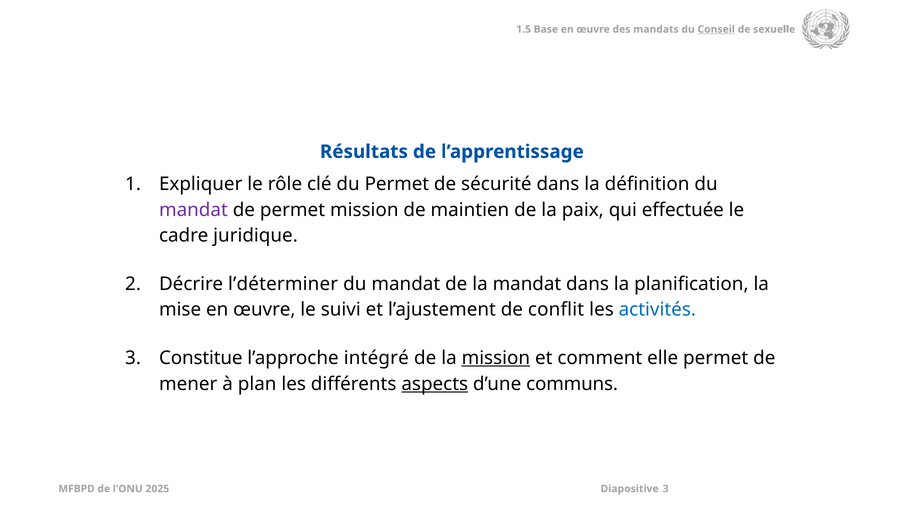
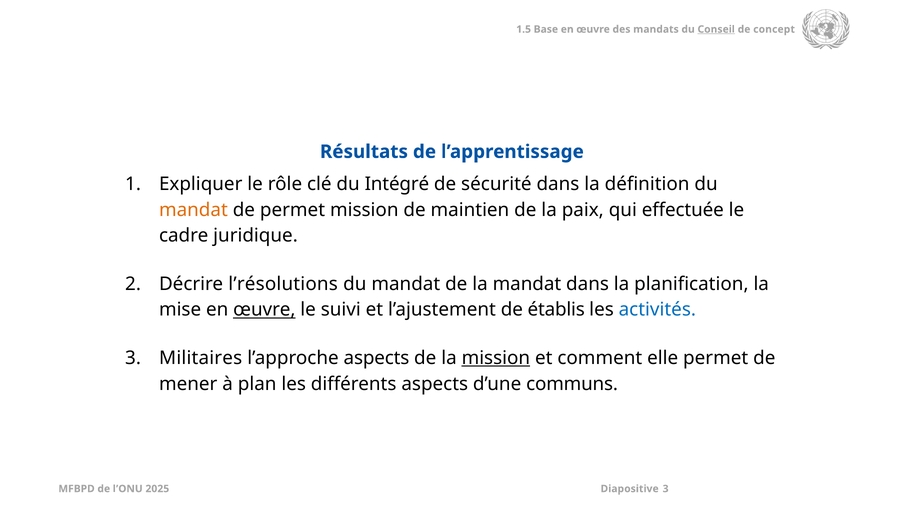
sexuelle: sexuelle -> concept (774, 29)
du Permet: Permet -> Intégré (397, 184)
mandat colour: purple -> orange (193, 210)
l’déterminer: l’déterminer -> l’résolutions (283, 284)
œuvre underline: none -> present (264, 310)
conflit: conflit -> établis (556, 310)
Constitue: Constitue -> Militaires (201, 358)
l’approche intégré: intégré -> aspects (376, 358)
aspects underline: present -> none (435, 384)
